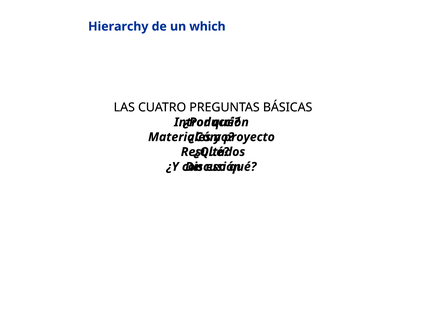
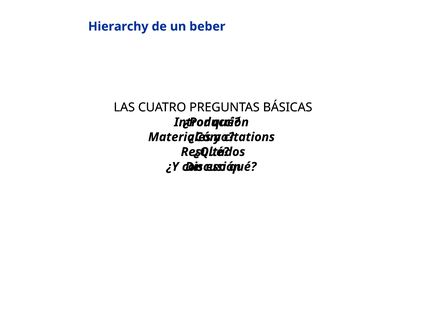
which: which -> beber (207, 26)
proyecto: proyecto -> citations (249, 137)
